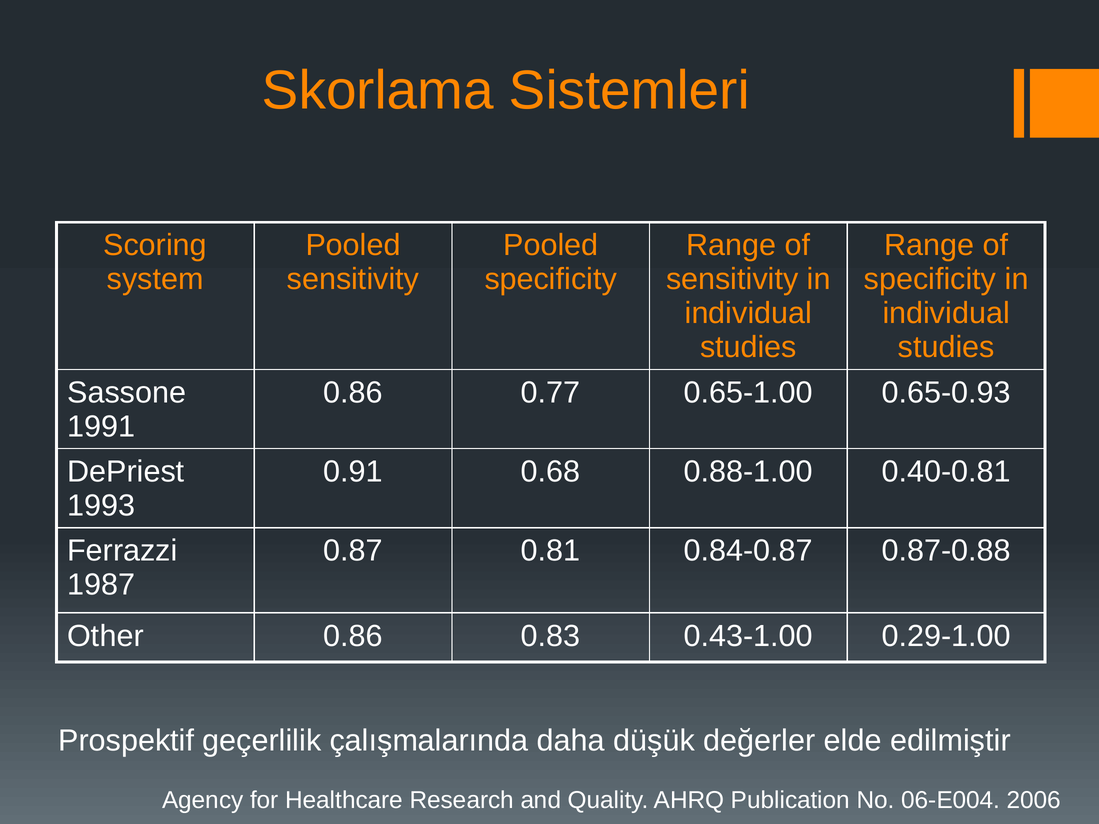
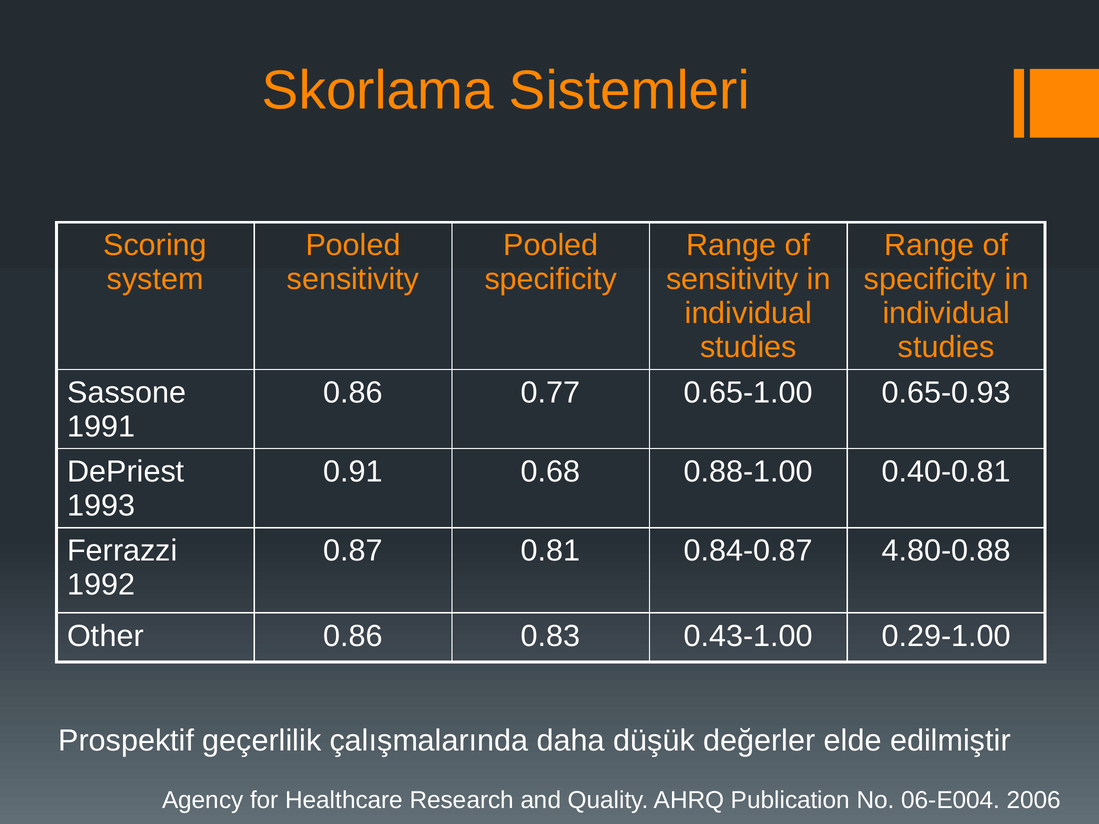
0.87-0.88: 0.87-0.88 -> 4.80-0.88 (946, 551)
1987: 1987 -> 1992 (101, 585)
